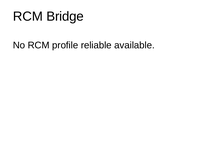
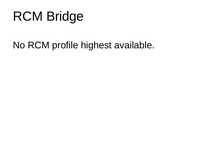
reliable: reliable -> highest (96, 45)
